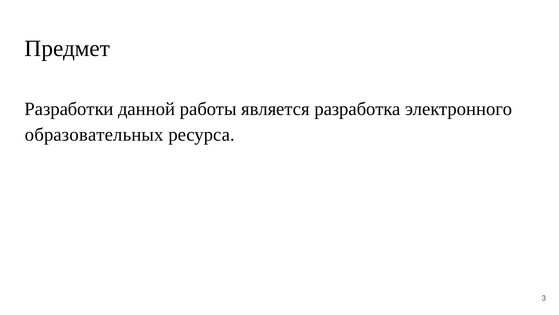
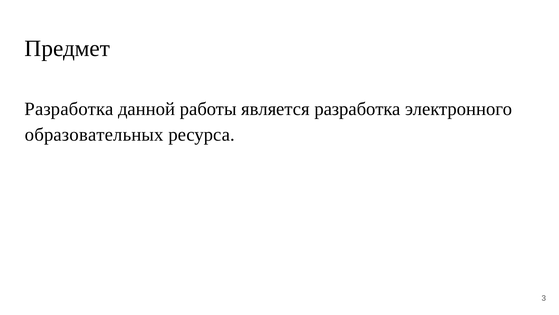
Разработки: Разработки -> Разработка (69, 109)
